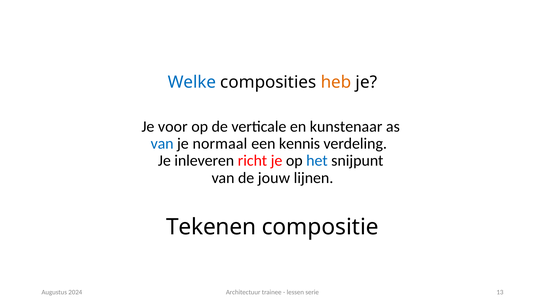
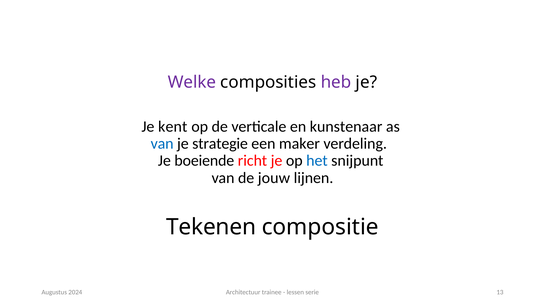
Welke colour: blue -> purple (192, 82)
heb colour: orange -> purple (336, 82)
voor: voor -> kent (173, 127)
normaal: normaal -> strategie (220, 144)
kennis: kennis -> maker (299, 144)
inleveren: inleveren -> boeiende (204, 161)
